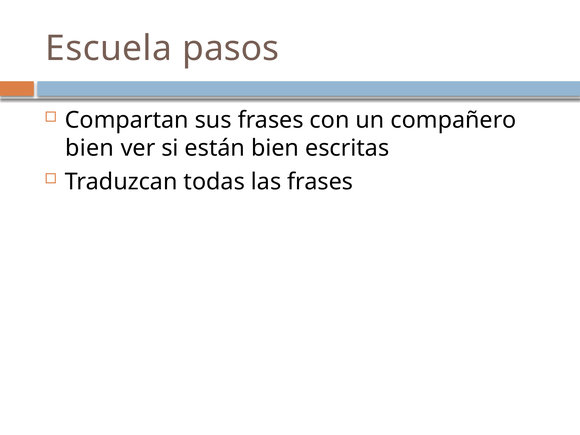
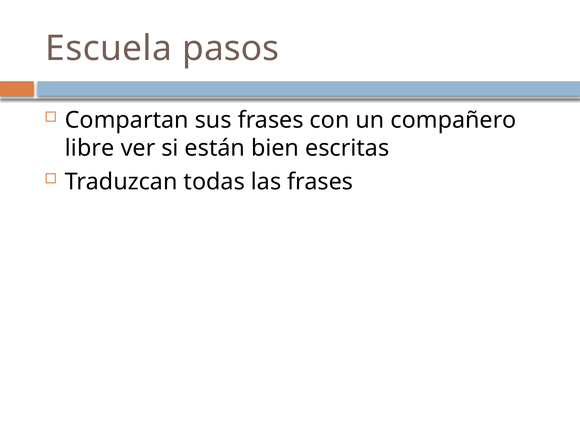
bien: bien -> libre (90, 148)
